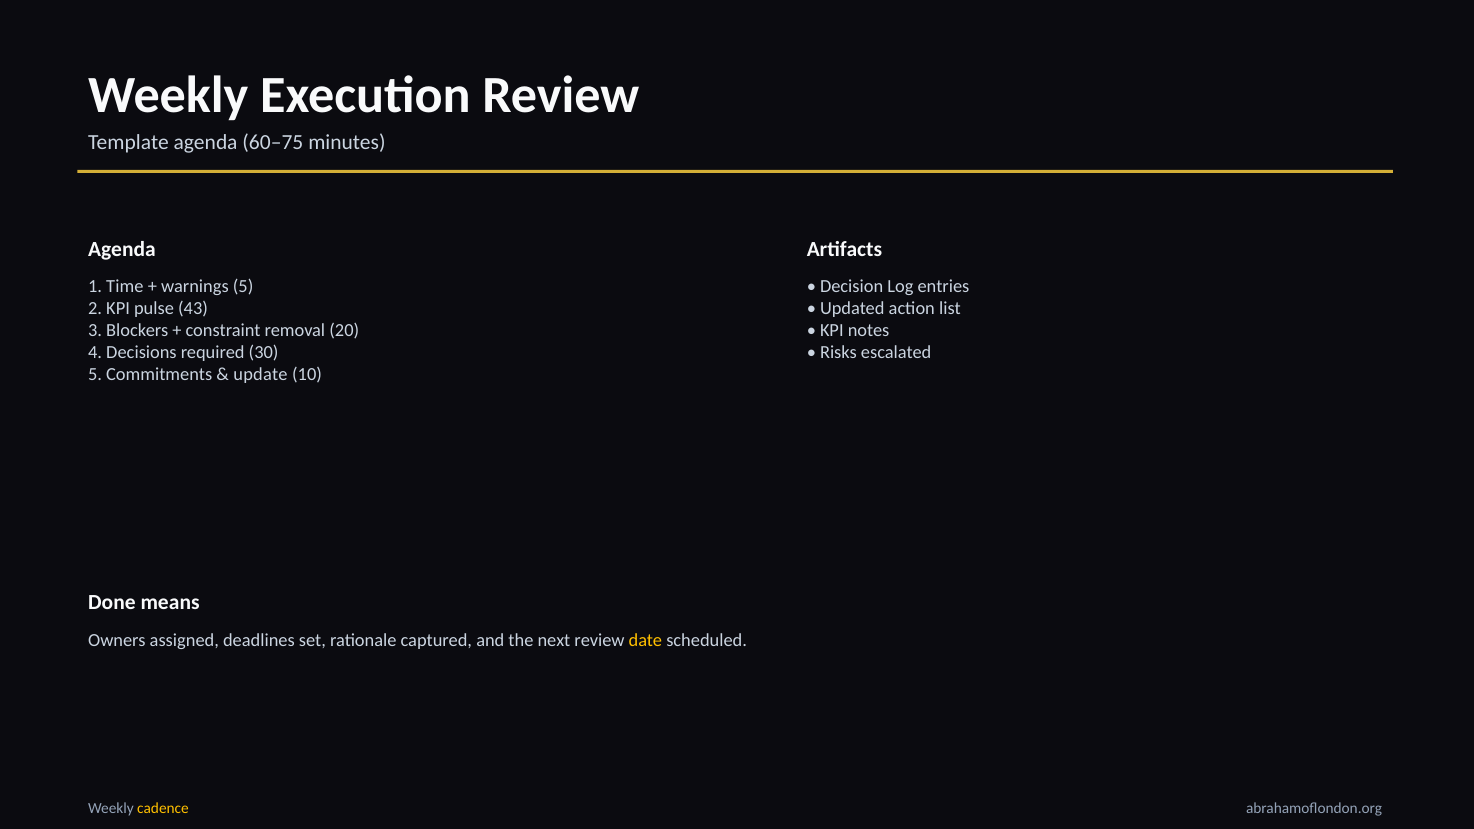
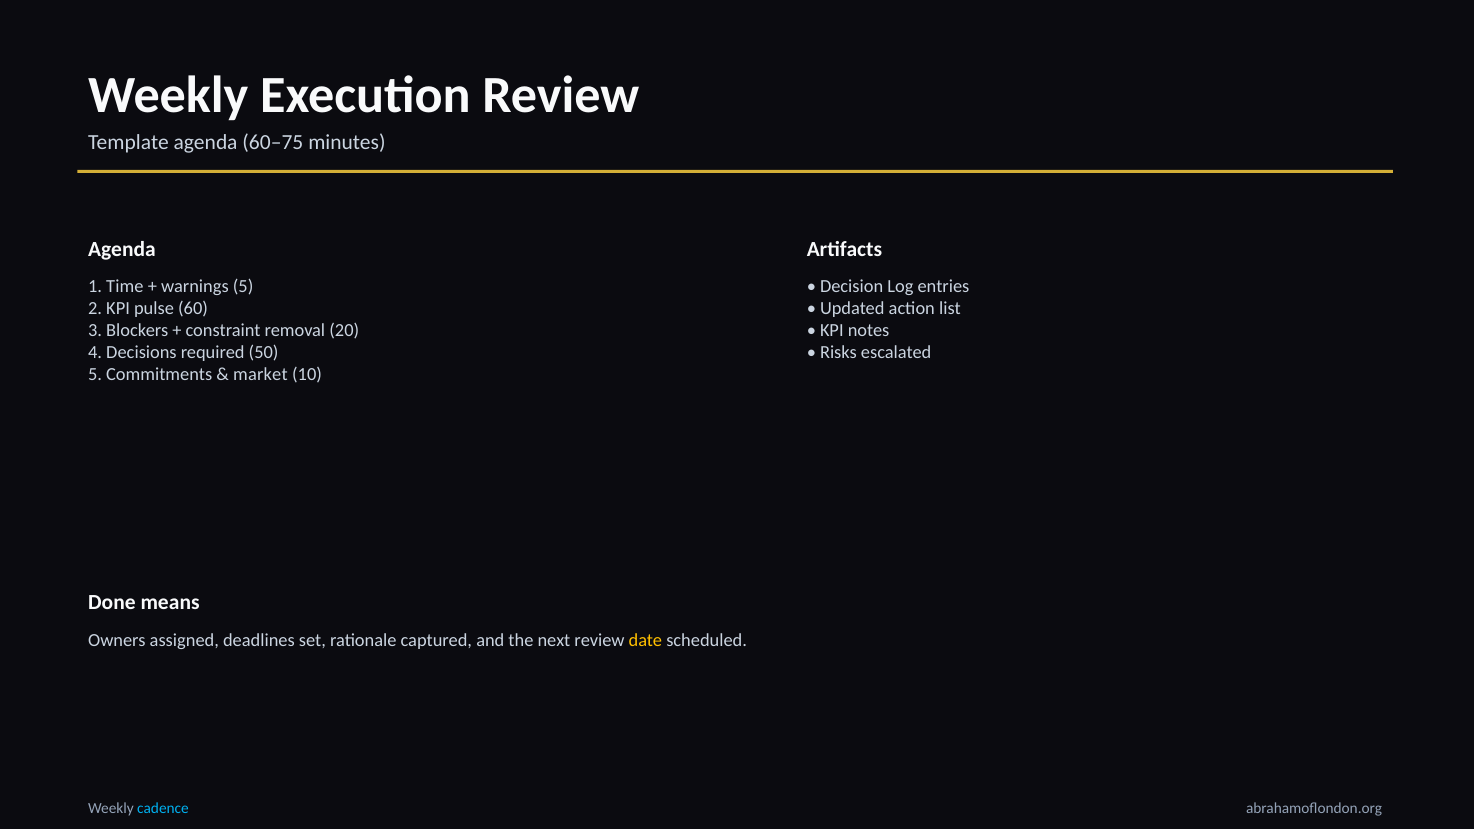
43: 43 -> 60 (193, 308)
30: 30 -> 50 (264, 353)
update: update -> market (260, 375)
cadence colour: yellow -> light blue (163, 809)
